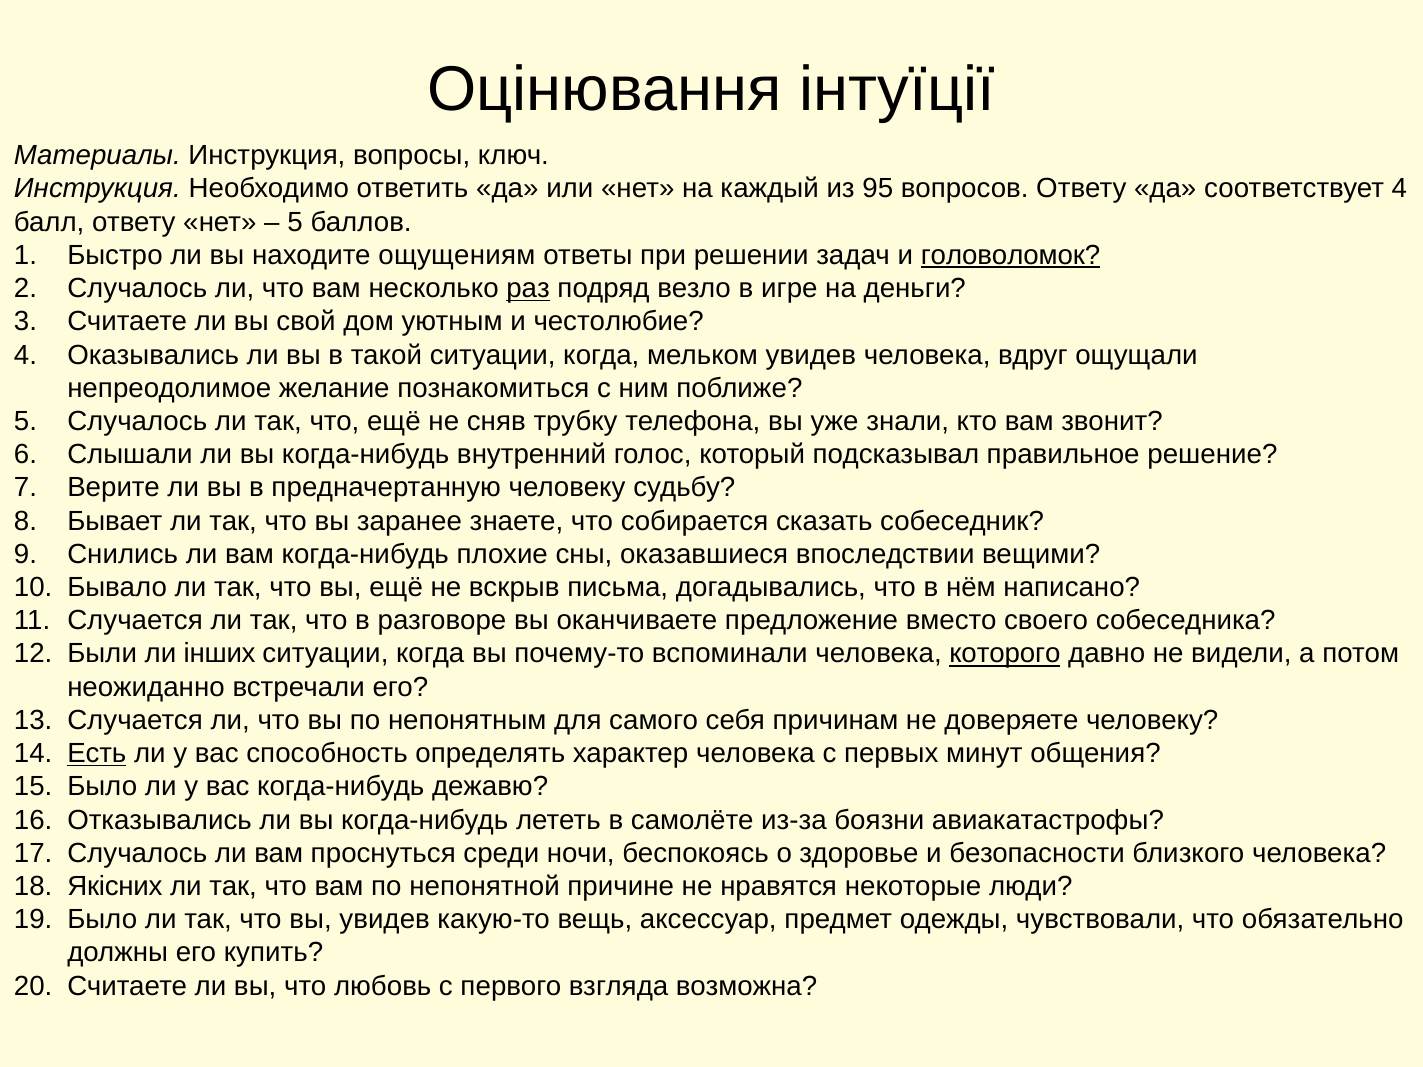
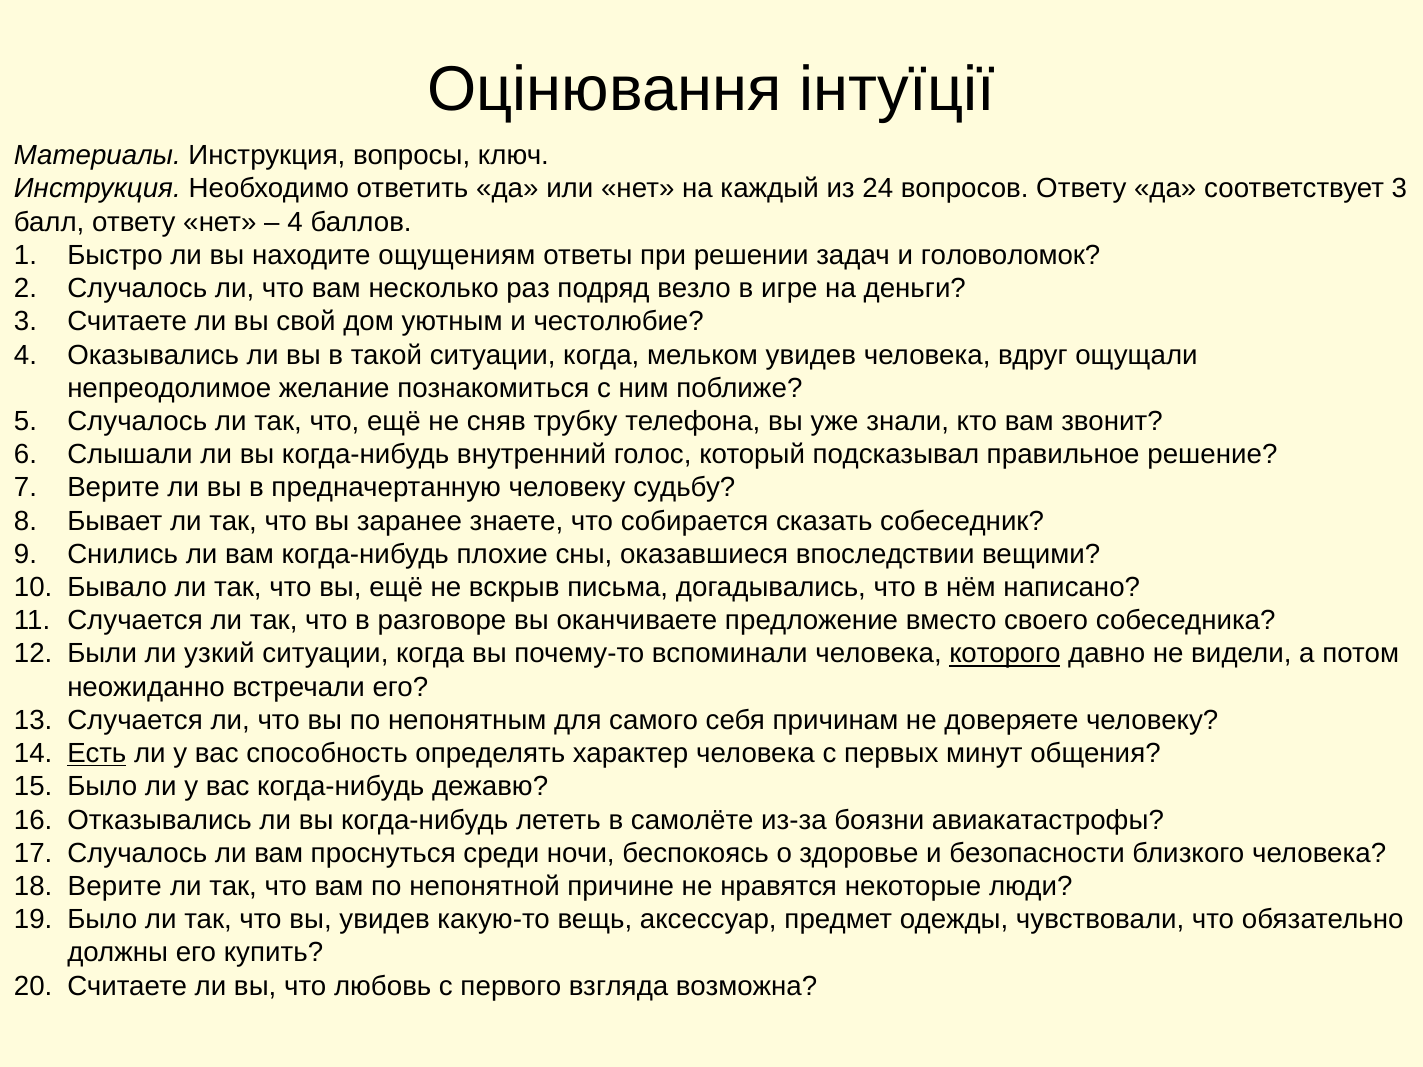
95: 95 -> 24 (878, 189)
соответствует 4: 4 -> 3 (1399, 189)
5: 5 -> 4 (295, 222)
головоломок underline: present -> none (1010, 255)
раз underline: present -> none (528, 289)
інших: інших -> узкий (219, 654)
Якісних: Якісних -> Верите (115, 887)
